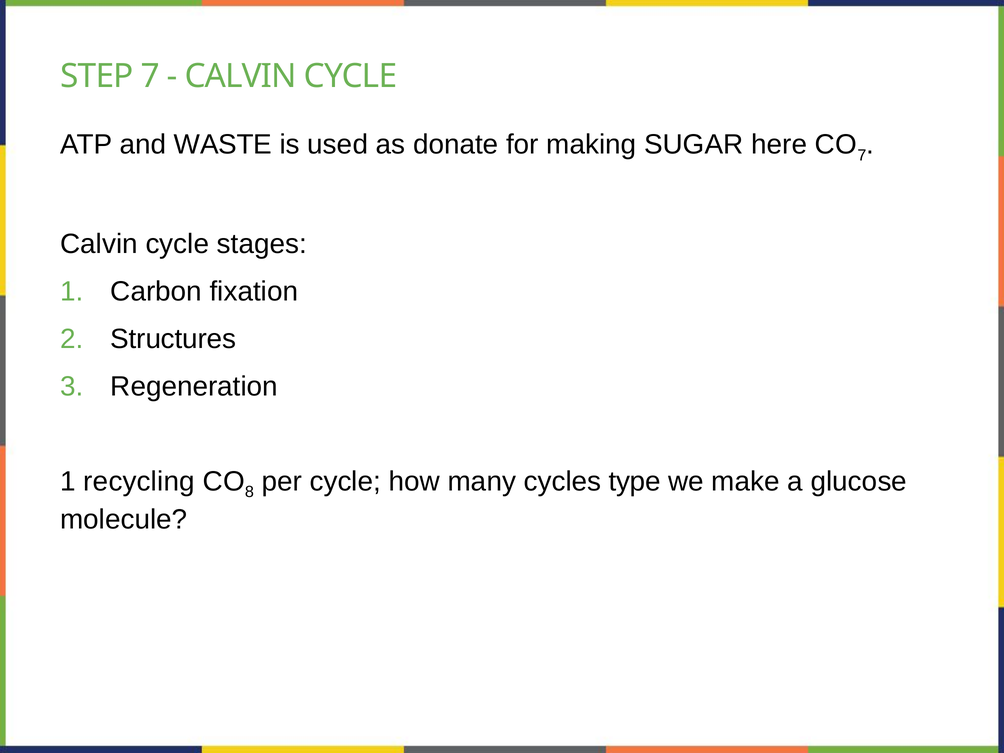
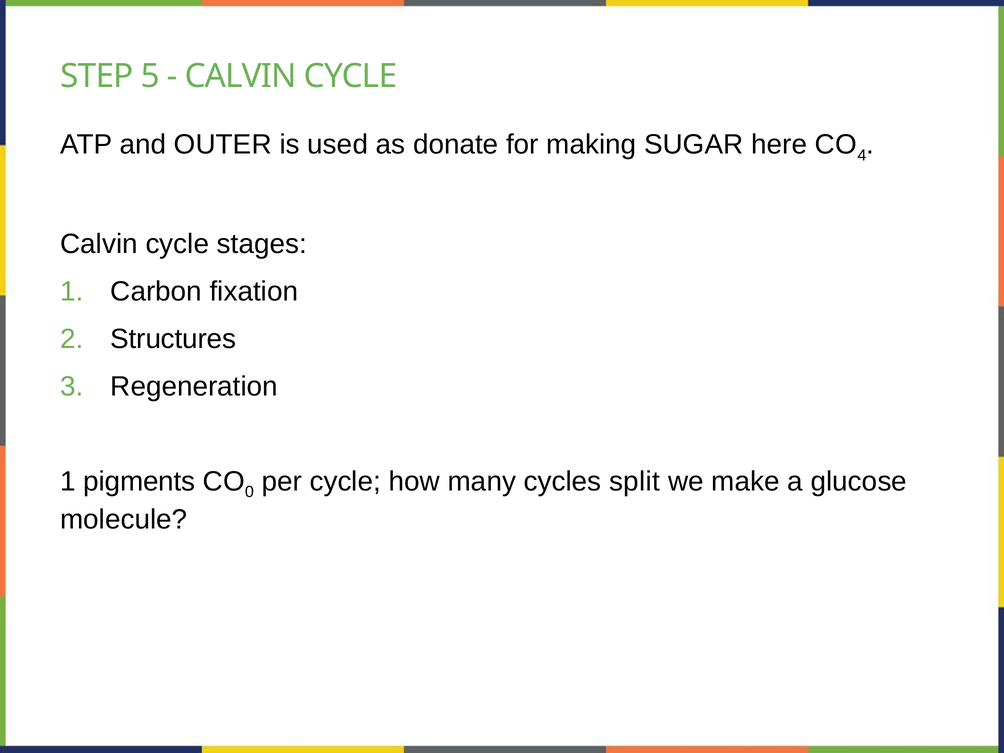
STEP 7: 7 -> 5 (150, 76)
WASTE: WASTE -> OUTER (223, 144)
7: 7 -> 4 (862, 155)
recycling: recycling -> pigments (139, 481)
8: 8 -> 0 (249, 492)
type: type -> split (634, 481)
